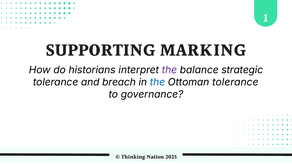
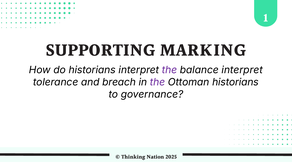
balance strategic: strategic -> interpret (242, 70)
the colour: blue -> purple (157, 82)
Ottoman tolerance: tolerance -> historians (235, 82)
